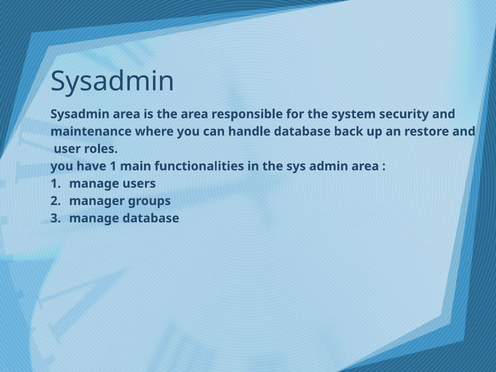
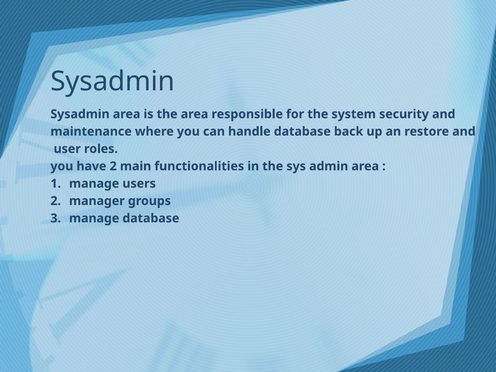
have 1: 1 -> 2 (113, 166)
